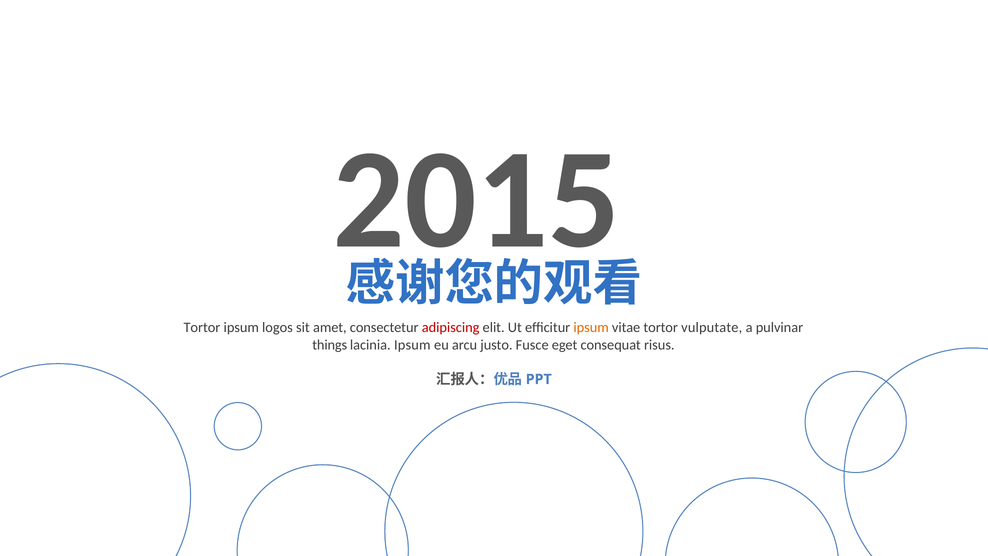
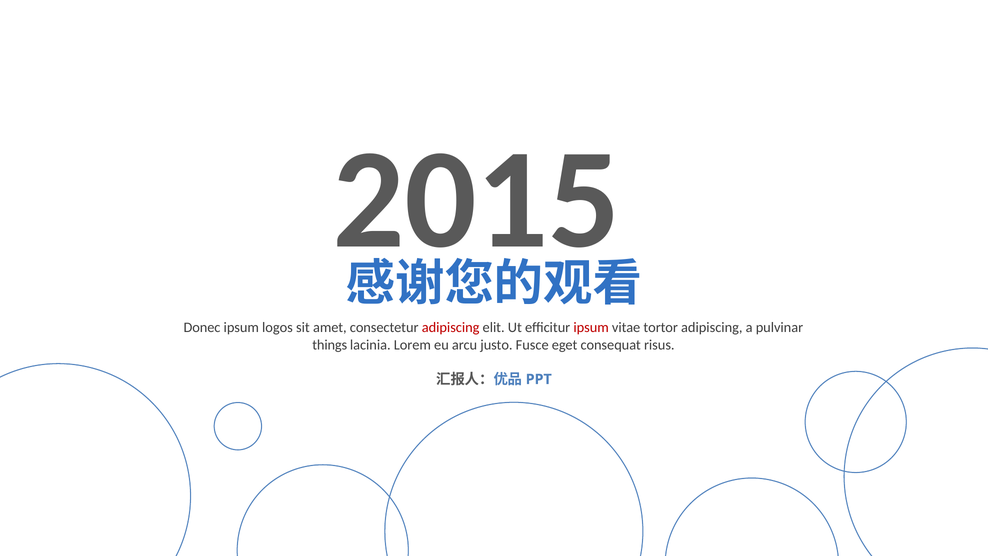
Tortor: Tortor -> Donec (202, 328)
ipsum colour: orange -> red (591, 328)
tortor vulputate: vulputate -> adipiscing (712, 328)
lacinia Ipsum: Ipsum -> Lorem (412, 345)
